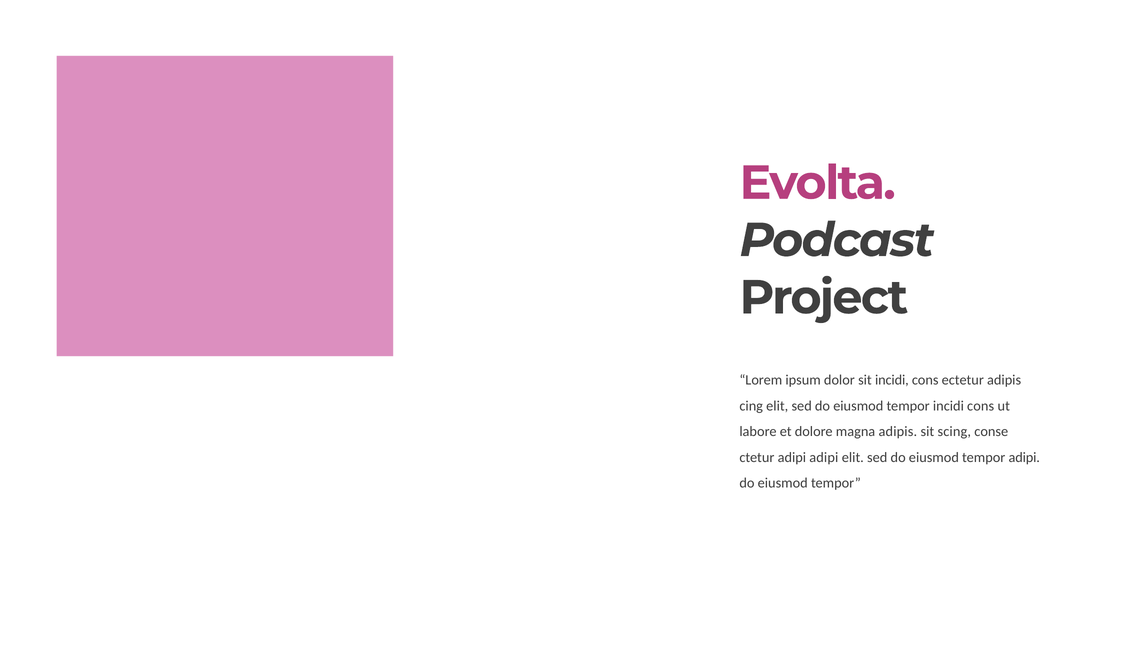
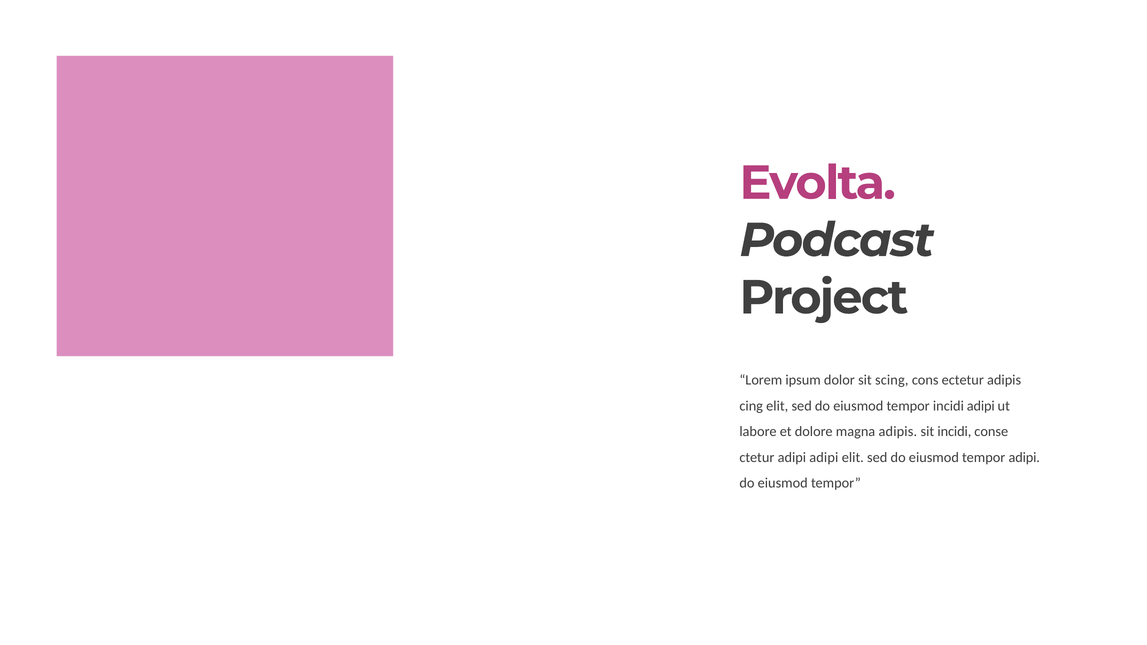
sit incidi: incidi -> scing (892, 380)
tempor incidi cons: cons -> adipi (981, 406)
sit scing: scing -> incidi (954, 432)
